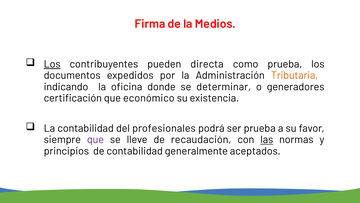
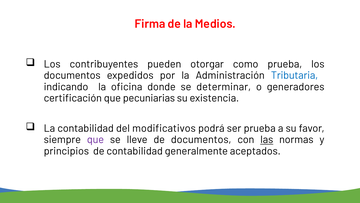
Los underline: present -> none (52, 64)
directa: directa -> otorgar (207, 64)
Tributaria colour: orange -> blue (295, 75)
económico: económico -> pecuniarias (149, 98)
profesionales: profesionales -> modificativos (164, 128)
de recaudación: recaudación -> documentos (201, 139)
